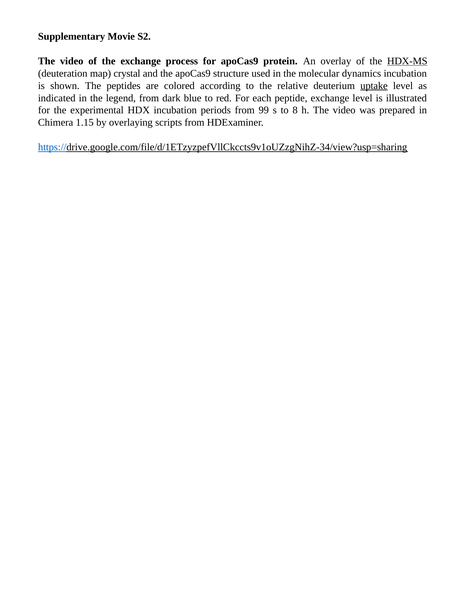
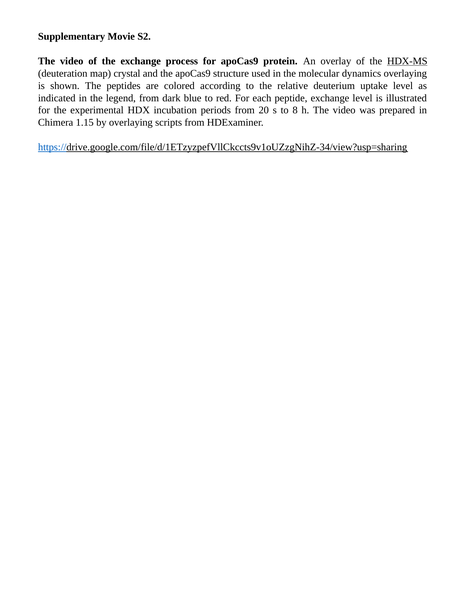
dynamics incubation: incubation -> overlaying (405, 73)
uptake underline: present -> none (374, 86)
99: 99 -> 20 (264, 110)
